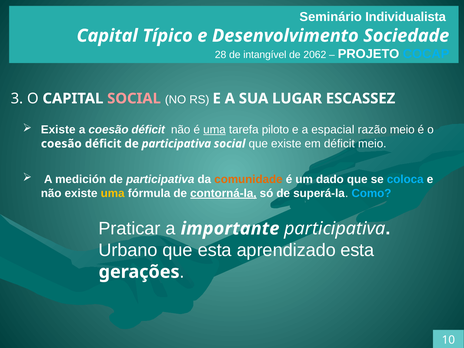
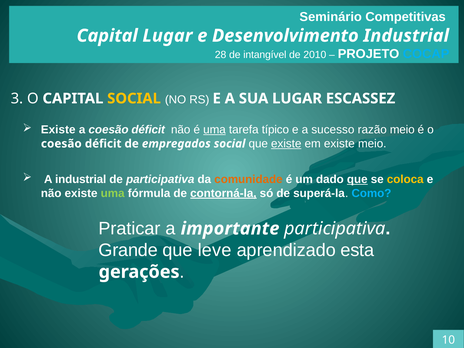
Individualista: Individualista -> Competitivas (406, 17)
Capital Típico: Típico -> Lugar (167, 36)
Desenvolvimento Sociedade: Sociedade -> Industrial (406, 36)
2062: 2062 -> 2010 (315, 55)
SOCIAL colour: pink -> yellow (134, 99)
piloto: piloto -> típico (275, 130)
espacial: espacial -> sucesso (333, 130)
déficit de participativa: participativa -> empregados (176, 144)
existe underline: none -> present (286, 144)
em déficit: déficit -> existe (339, 144)
A medición: medición -> industrial (81, 179)
que underline: none -> present (357, 179)
coloca colour: light blue -> yellow (405, 179)
uma colour: yellow -> light green (113, 193)
Urbano: Urbano -> Grande (128, 250)
que esta: esta -> leve (215, 250)
